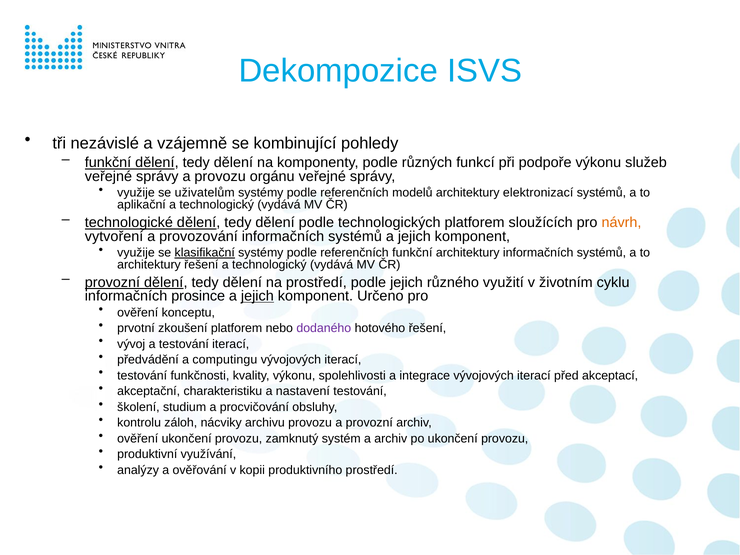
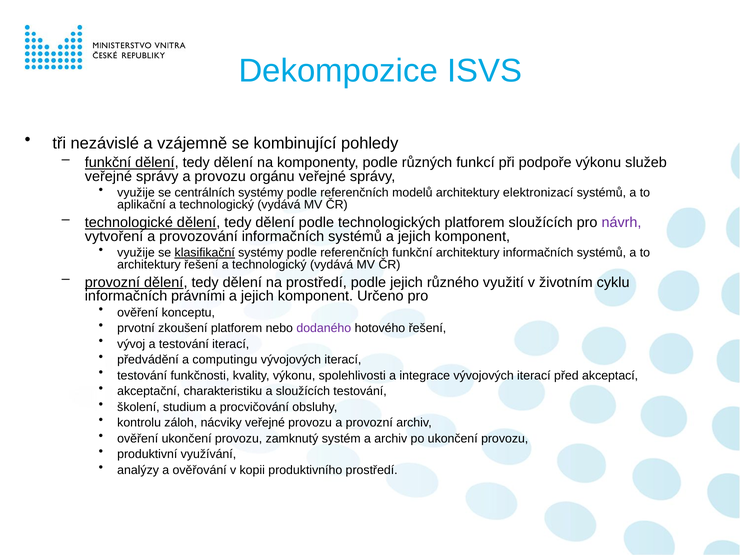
uživatelům: uživatelům -> centrálních (205, 193)
návrh colour: orange -> purple (621, 222)
prosince: prosince -> právními (198, 296)
jejich underline: present -> none (257, 296)
a nastavení: nastavení -> sloužících (303, 391)
nácviky archivu: archivu -> veřejné (265, 423)
